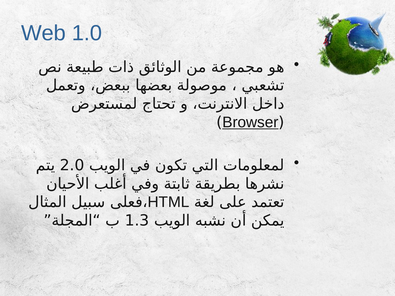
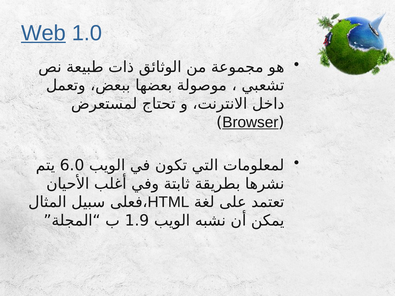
Web underline: none -> present (43, 33)
2.0: 2.0 -> 6.0 (72, 165)
1.3: 1.3 -> 1.9 (137, 221)
